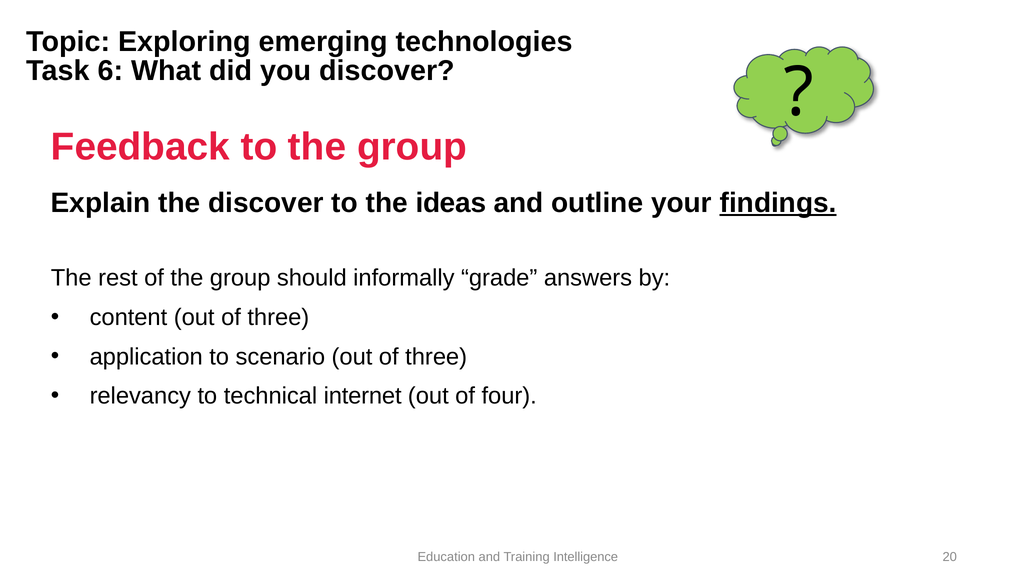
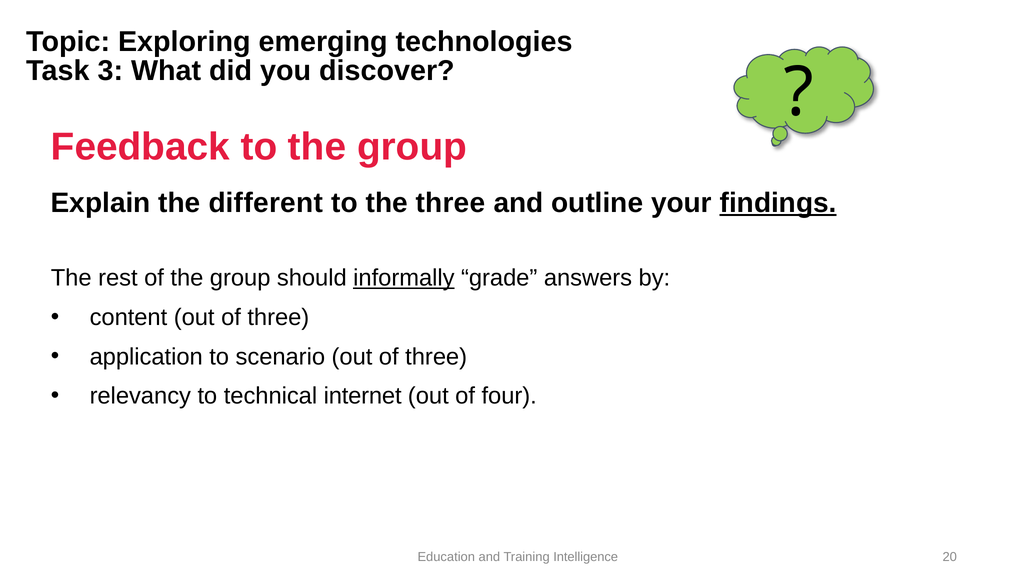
6: 6 -> 3 (110, 71)
the discover: discover -> different (266, 203)
the ideas: ideas -> three (451, 203)
informally underline: none -> present (404, 278)
